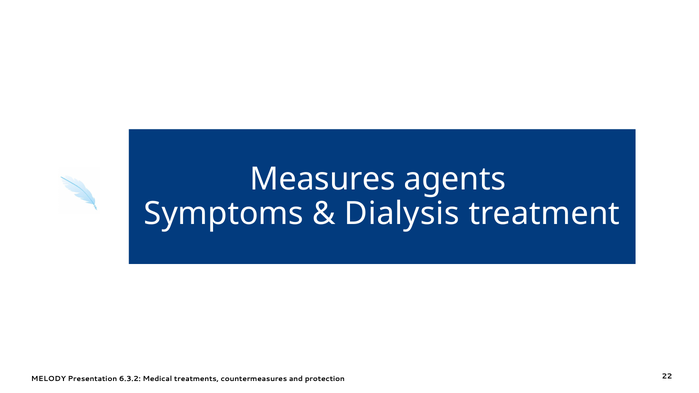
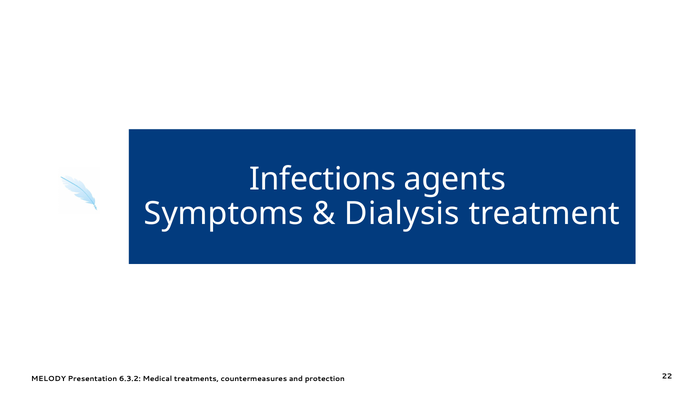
Measures: Measures -> Infections (323, 179)
